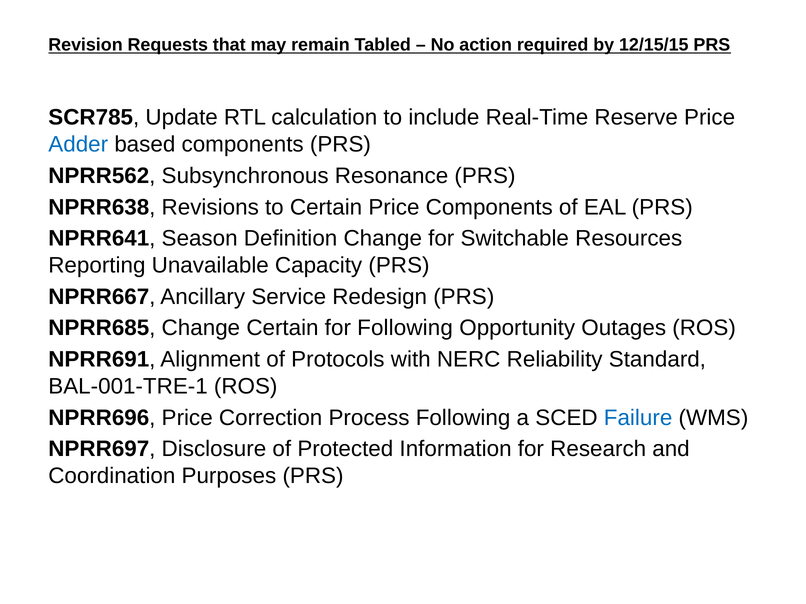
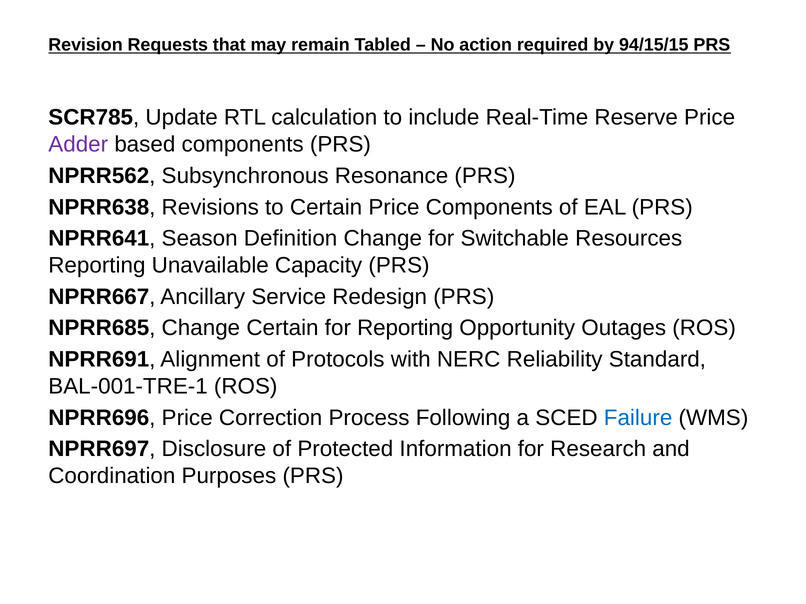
12/15/15: 12/15/15 -> 94/15/15 (654, 45)
Adder colour: blue -> purple (78, 145)
for Following: Following -> Reporting (405, 328)
